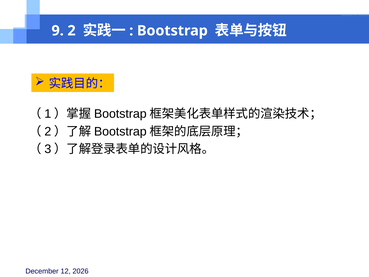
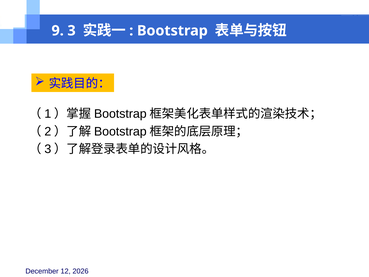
2: 2 -> 3 (72, 31)
